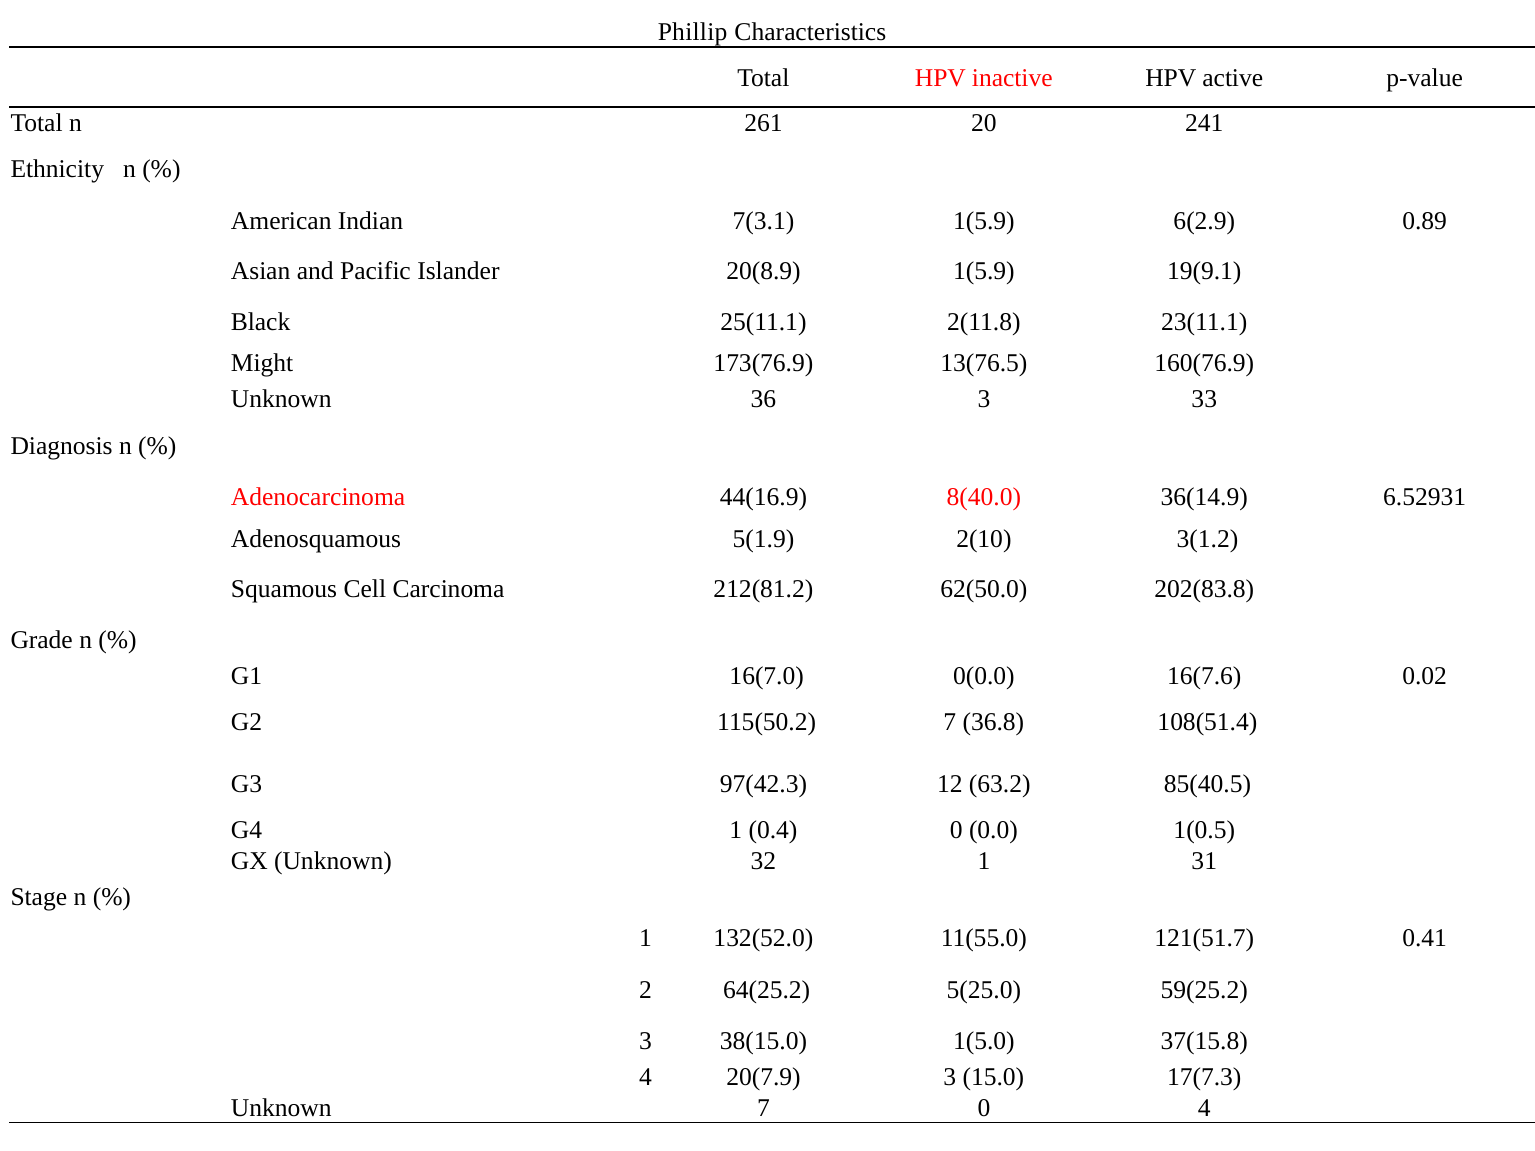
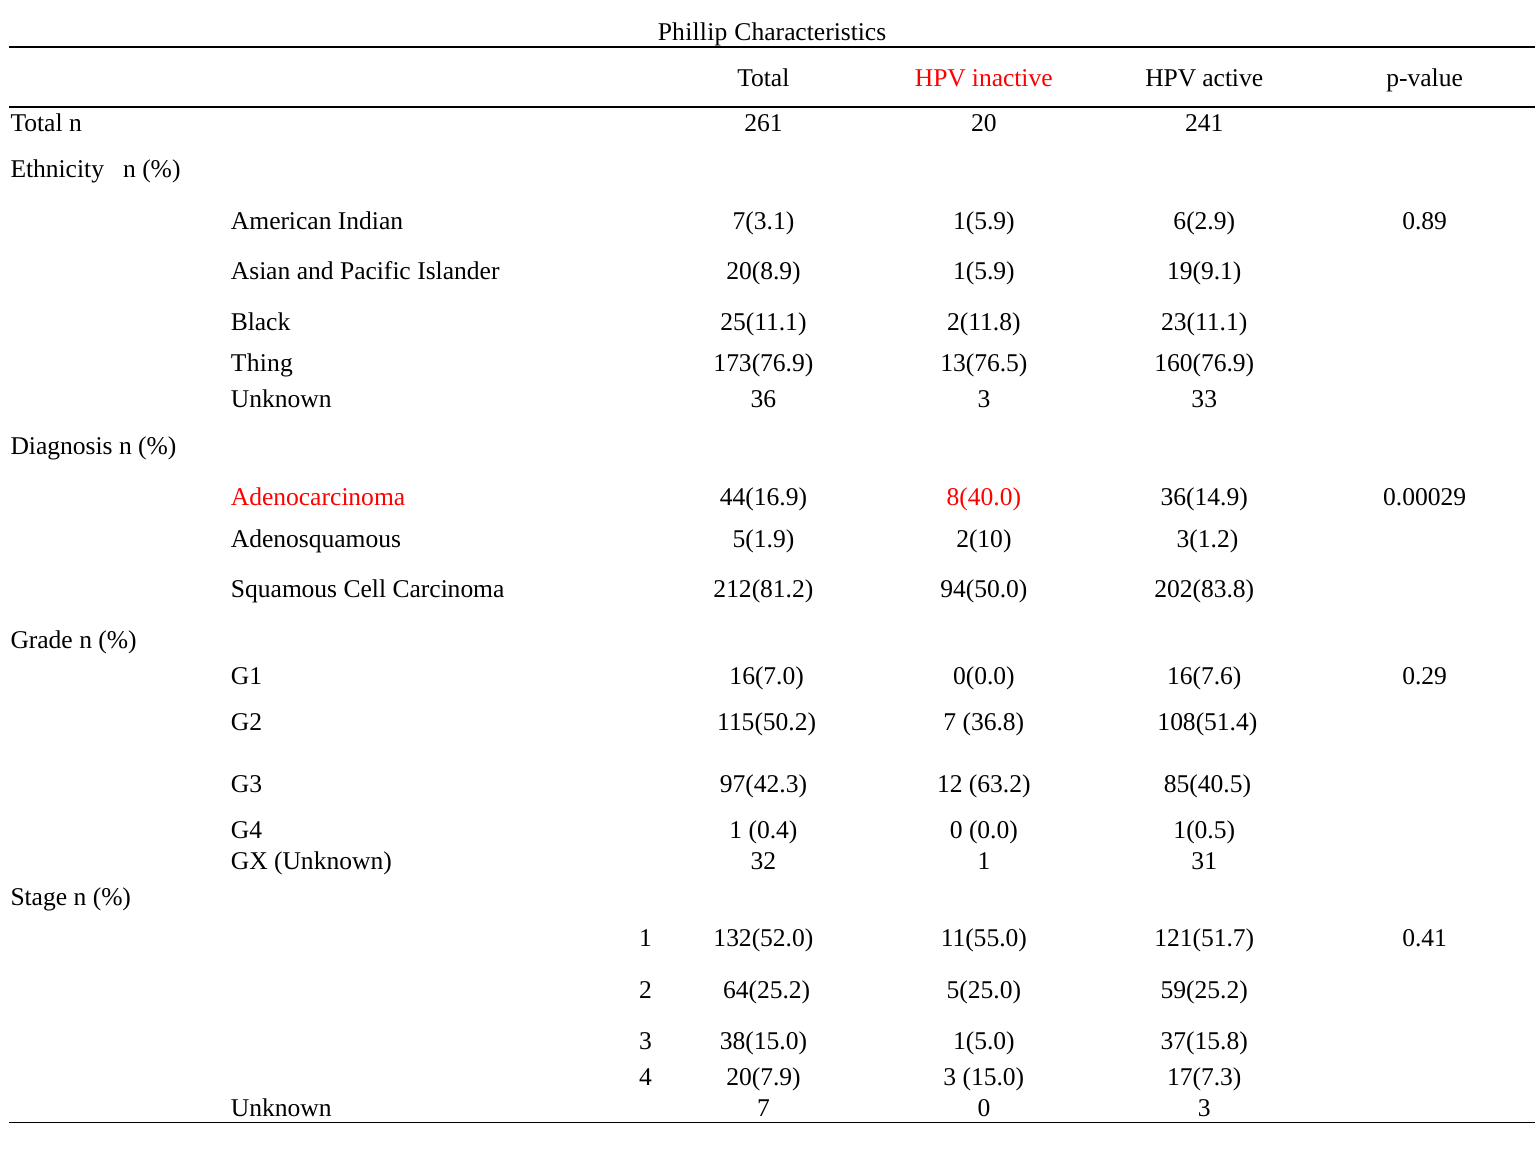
Might: Might -> Thing (262, 364)
6.52931: 6.52931 -> 0.00029 (1425, 497)
62(50.0: 62(50.0 -> 94(50.0 (984, 589)
0.02: 0.02 -> 0.29 (1425, 676)
0 4: 4 -> 3 (1204, 1108)
